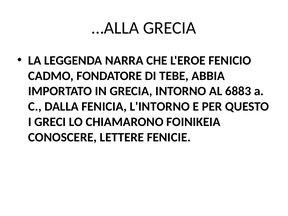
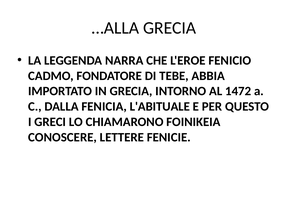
6883: 6883 -> 1472 (238, 91)
L'INTORNO: L'INTORNO -> L'ABITUALE (160, 107)
